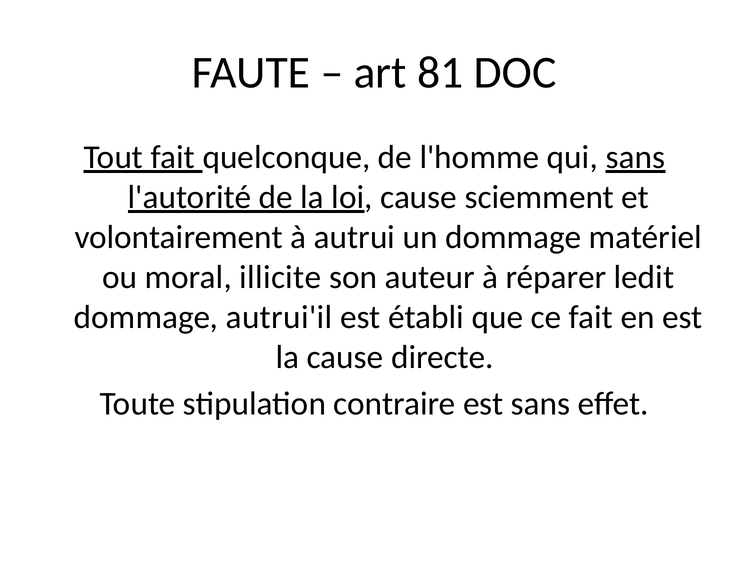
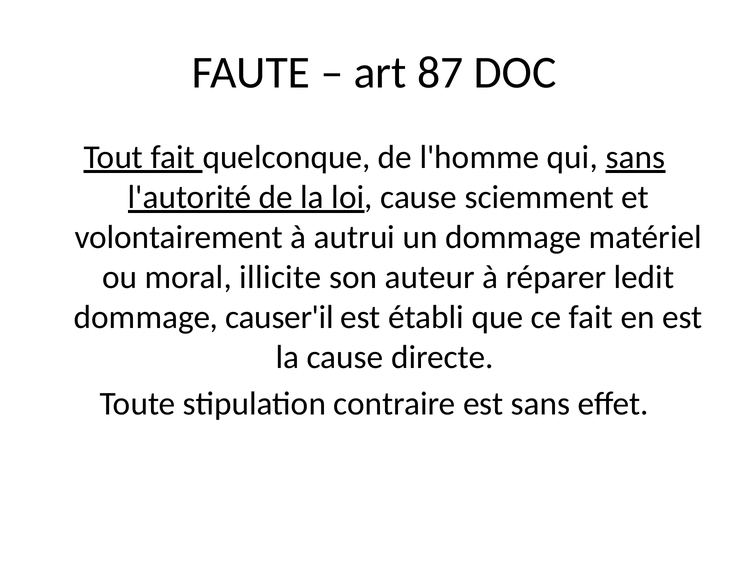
81: 81 -> 87 (440, 73)
autrui'il: autrui'il -> causer'il (279, 317)
